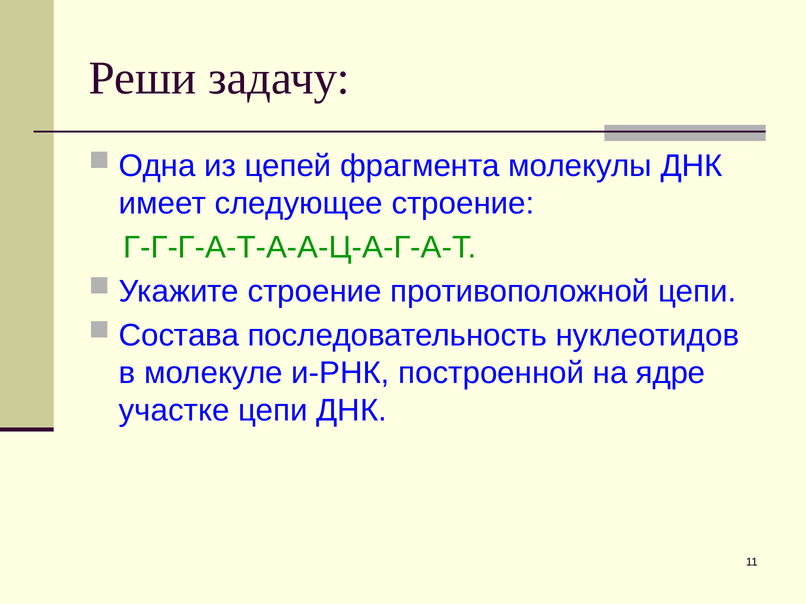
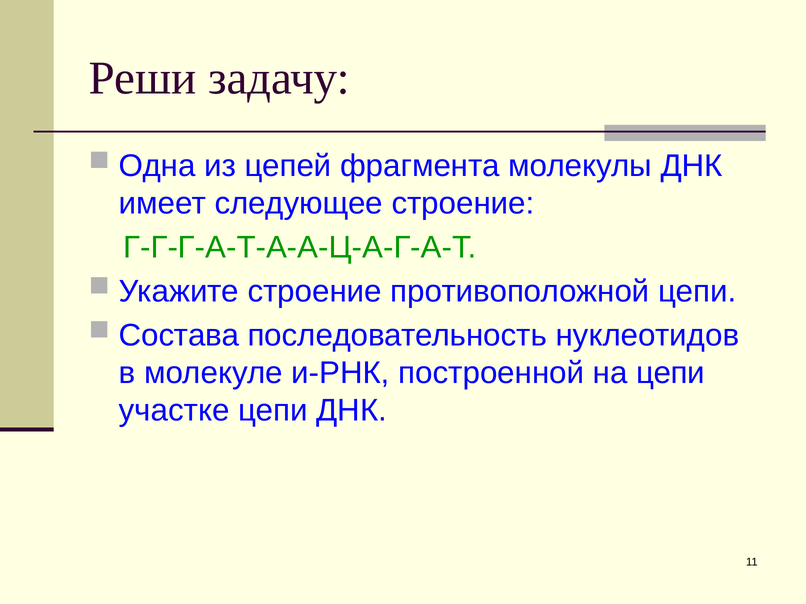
на ядре: ядре -> цепи (671, 373)
